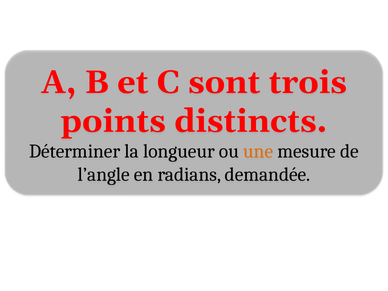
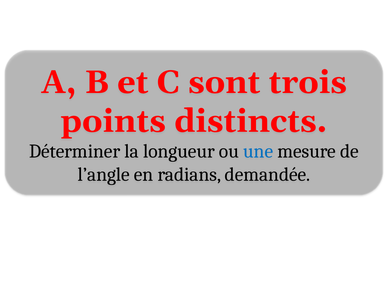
une colour: orange -> blue (258, 151)
